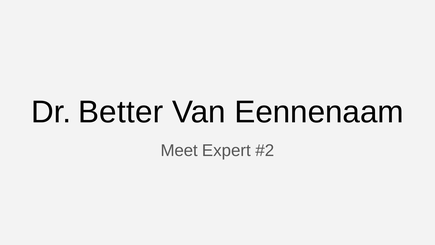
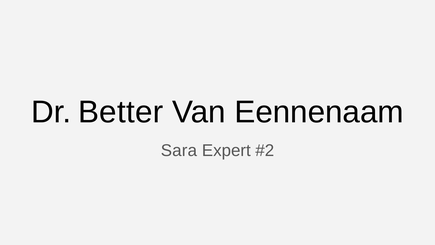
Meet: Meet -> Sara (179, 151)
